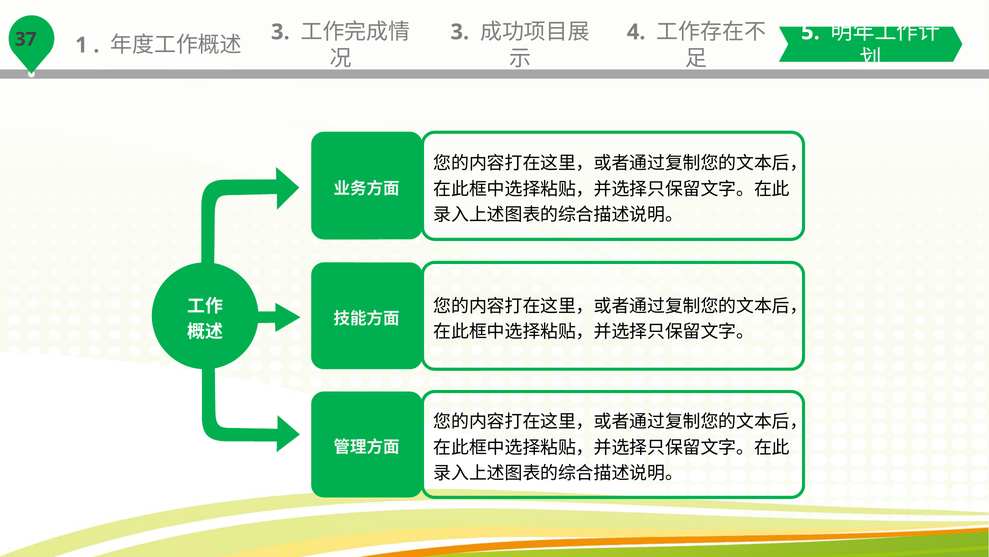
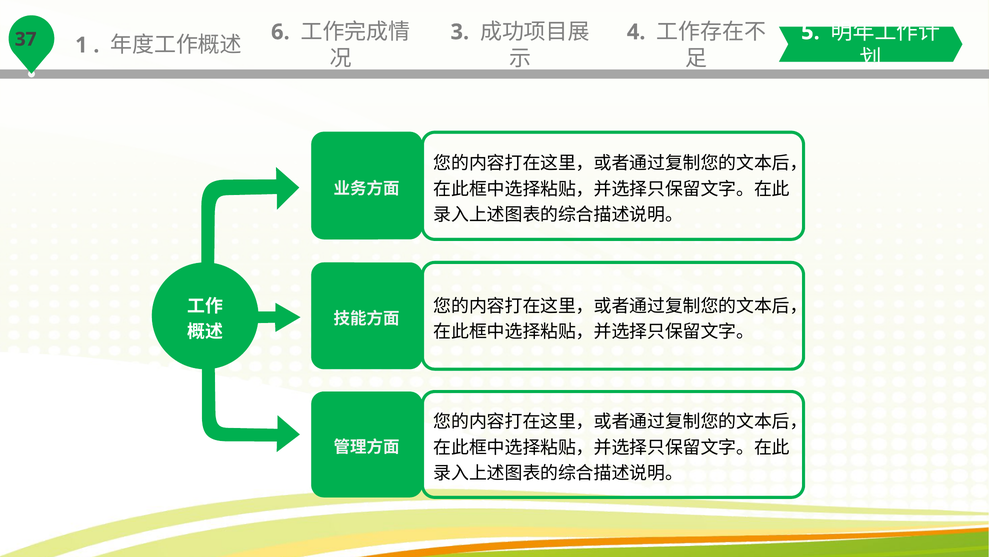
3: 3 -> 6 (280, 32)
